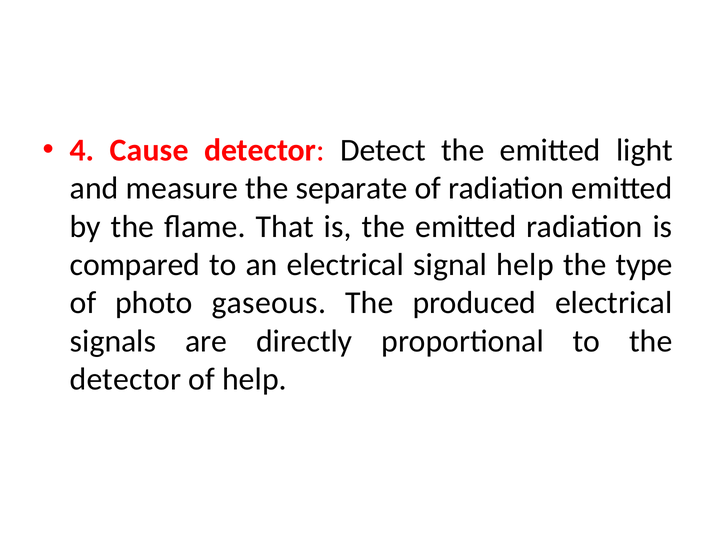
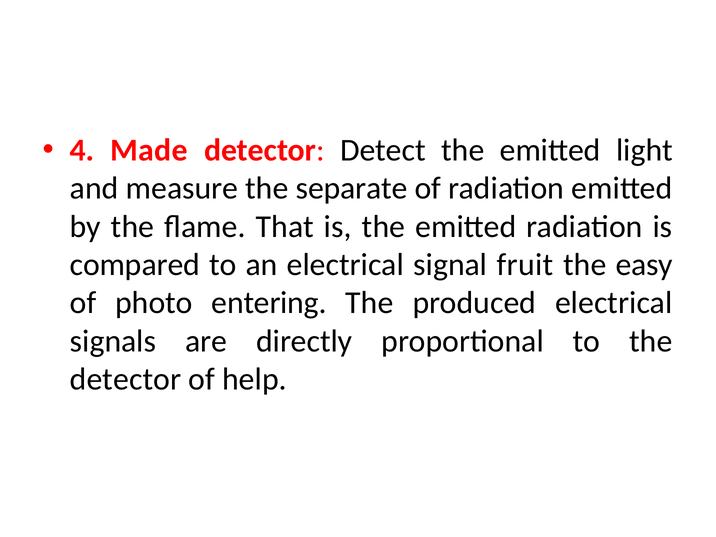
Cause: Cause -> Made (149, 150)
signal help: help -> fruit (525, 265)
type: type -> easy (644, 265)
gaseous: gaseous -> entering (269, 303)
